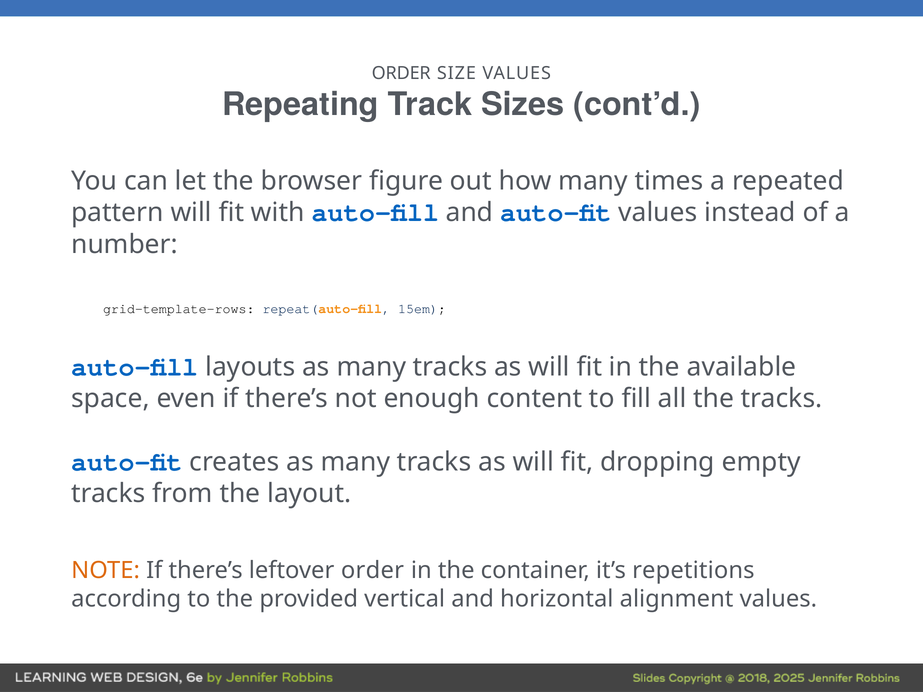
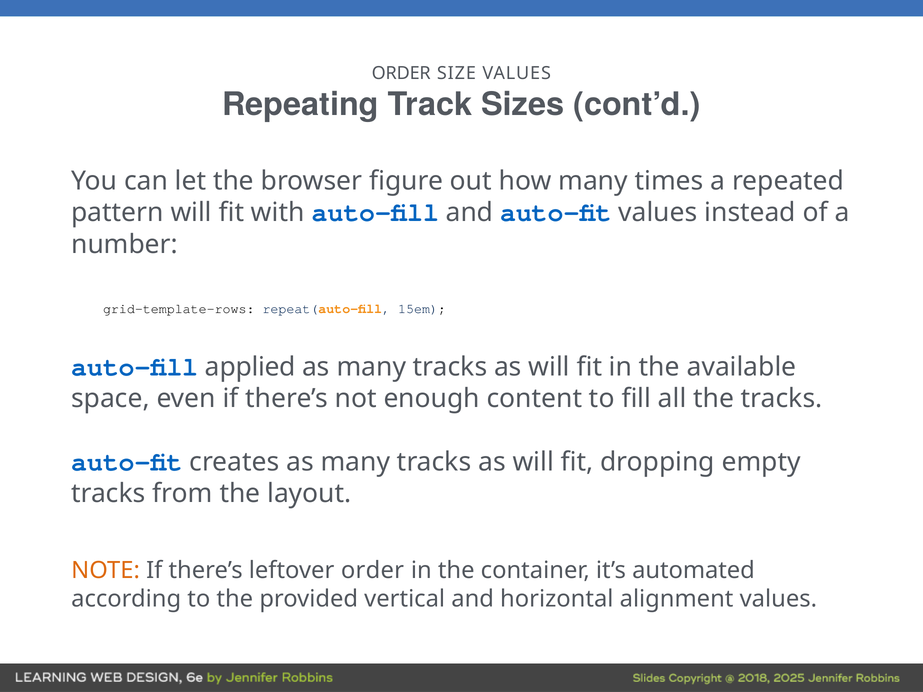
layouts: layouts -> applied (250, 367)
repetitions: repetitions -> automated (693, 571)
